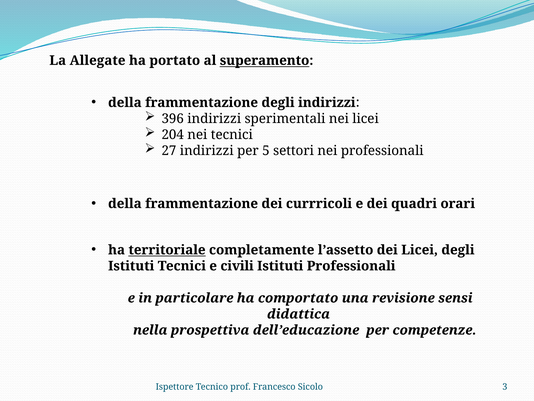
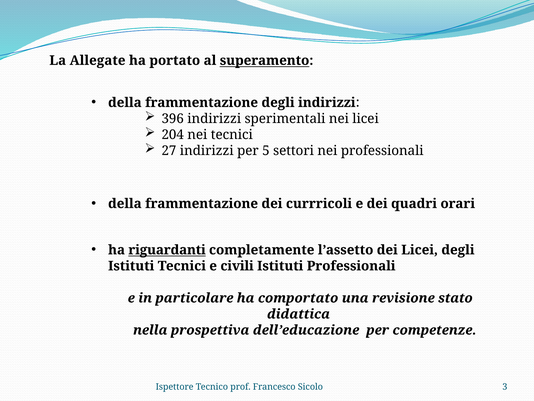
territoriale: territoriale -> riguardanti (167, 250)
sensi: sensi -> stato (455, 298)
